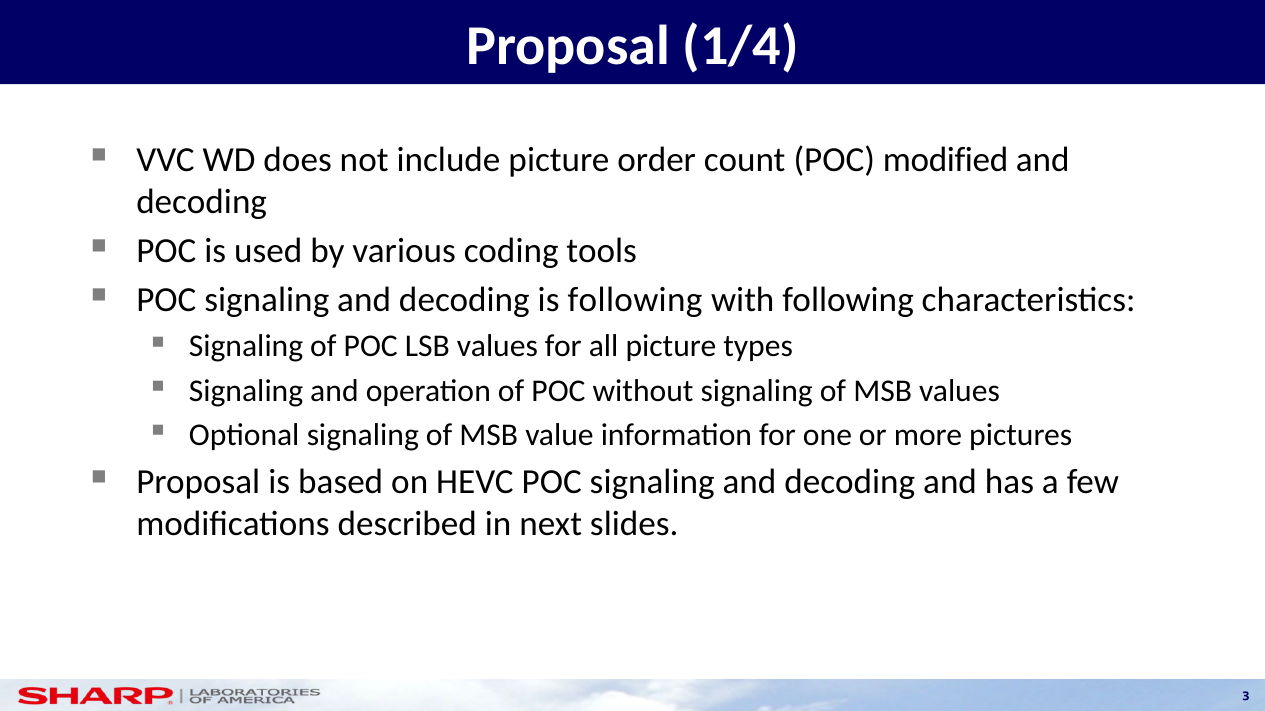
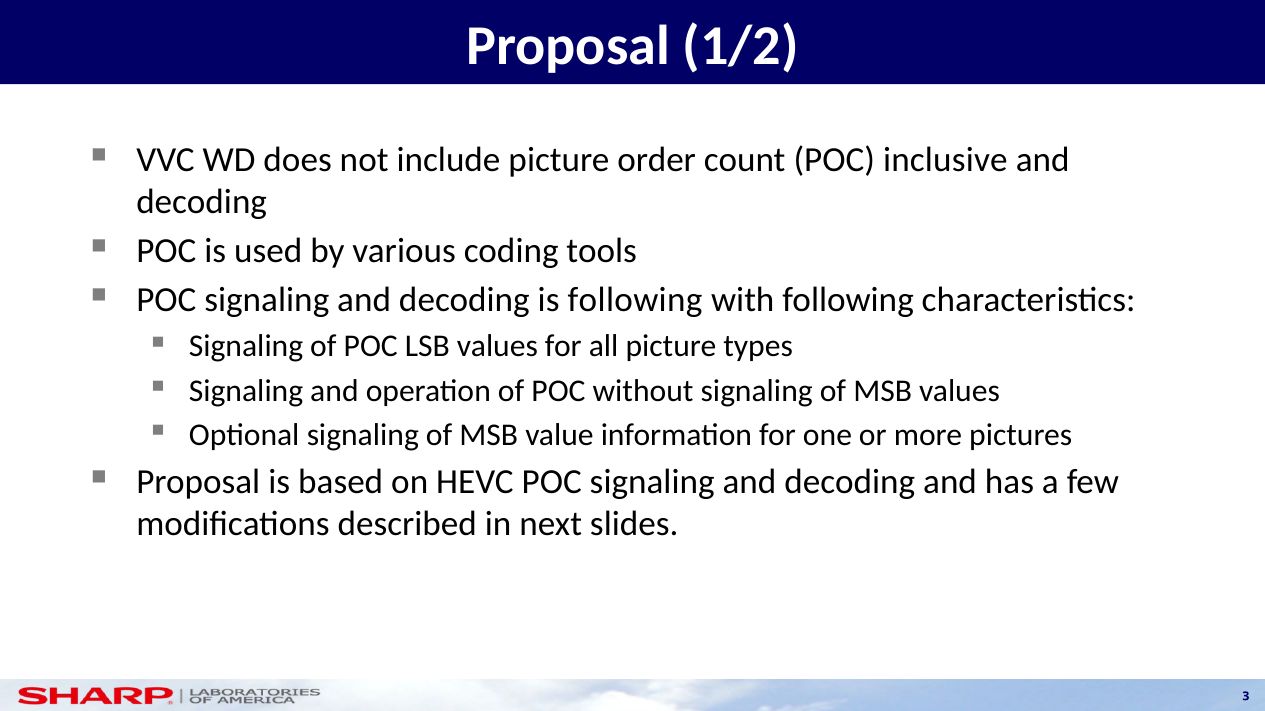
1/4: 1/4 -> 1/2 (741, 46)
modified: modified -> inclusive (945, 160)
